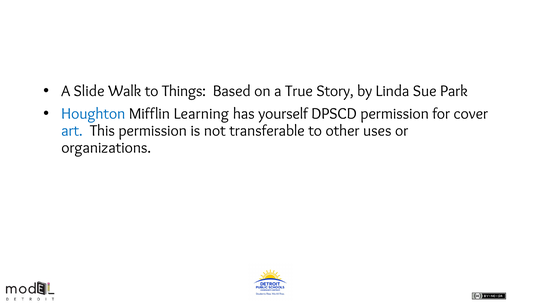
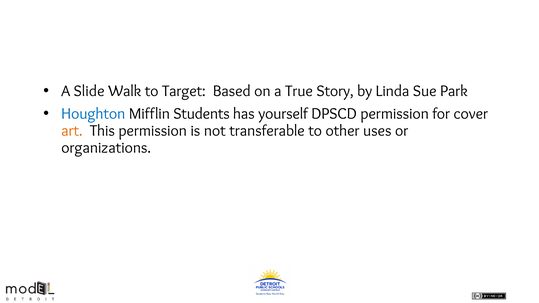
Things: Things -> Target (184, 91)
Learning: Learning -> Students (202, 114)
art colour: blue -> orange (72, 131)
